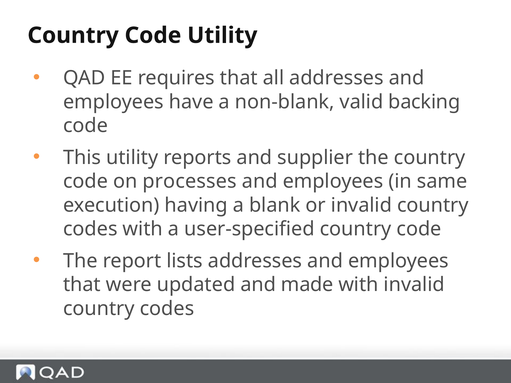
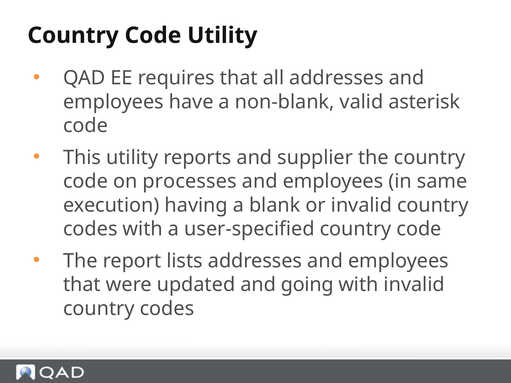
backing: backing -> asterisk (424, 102)
made: made -> going (307, 285)
